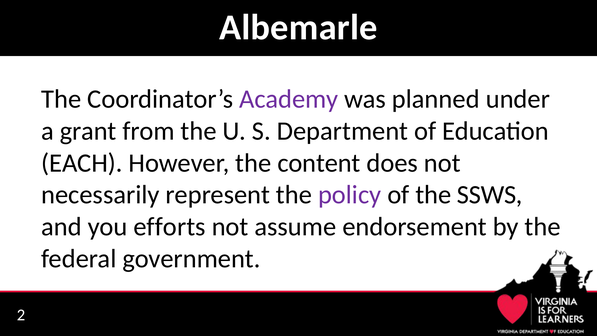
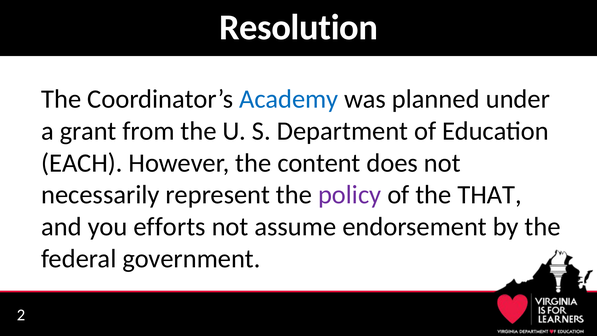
Albemarle: Albemarle -> Resolution (299, 27)
Academy colour: purple -> blue (289, 99)
SSWS: SSWS -> THAT (490, 195)
